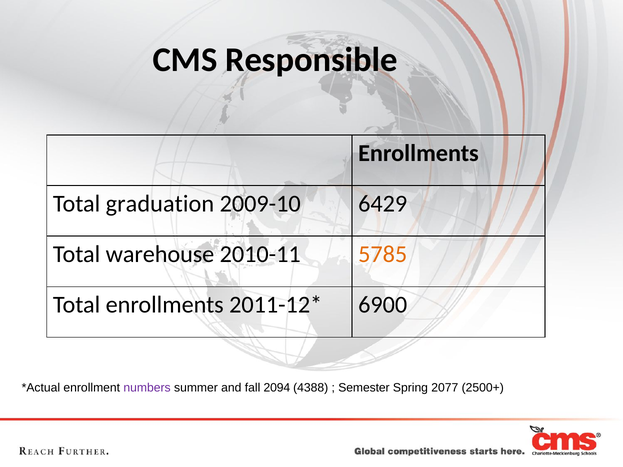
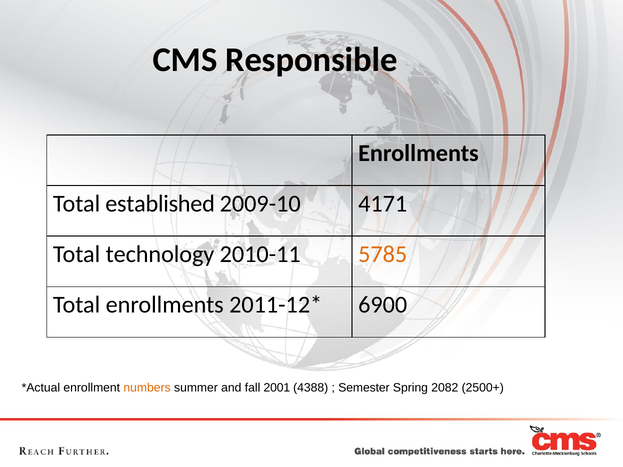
graduation: graduation -> established (160, 204)
6429: 6429 -> 4171 (383, 204)
warehouse: warehouse -> technology (160, 254)
numbers colour: purple -> orange (147, 388)
2094: 2094 -> 2001 (277, 388)
2077: 2077 -> 2082 (445, 388)
